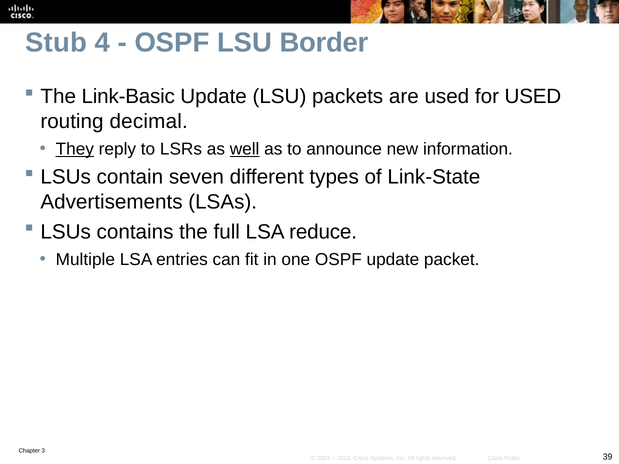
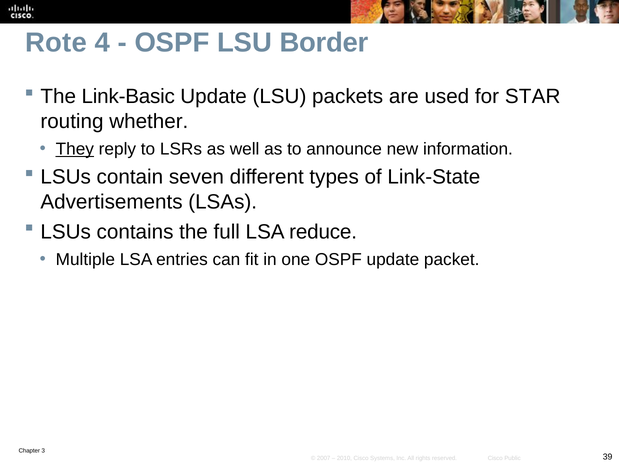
Stub: Stub -> Rote (56, 42)
for USED: USED -> STAR (533, 97)
decimal: decimal -> whether (149, 121)
well underline: present -> none (245, 149)
